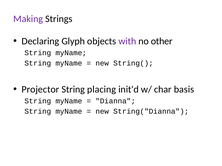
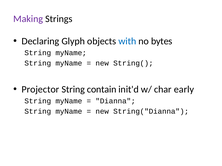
with colour: purple -> blue (127, 41)
other: other -> bytes (162, 41)
placing: placing -> contain (102, 90)
basis: basis -> early (184, 90)
